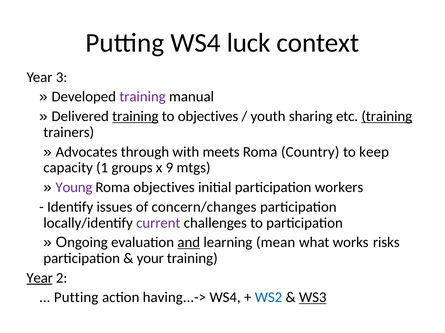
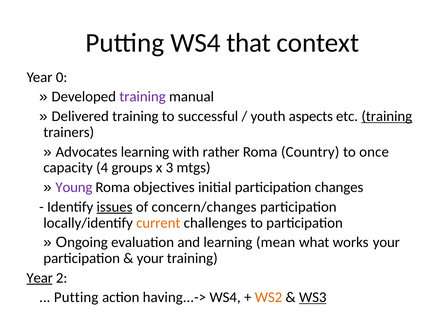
luck: luck -> that (249, 43)
3: 3 -> 0 (62, 77)
training underline: present -> none (135, 117)
to objectives: objectives -> successful (208, 117)
sharing: sharing -> aspects (311, 117)
Advocates through: through -> learning (145, 152)
meets: meets -> rather (221, 152)
keep: keep -> once (374, 152)
1: 1 -> 4 (102, 168)
9: 9 -> 3 (169, 168)
workers: workers -> changes (339, 188)
issues underline: none -> present (115, 207)
current colour: purple -> orange (158, 223)
and underline: present -> none (189, 243)
works risks: risks -> your (386, 243)
WS2 colour: blue -> orange (268, 298)
